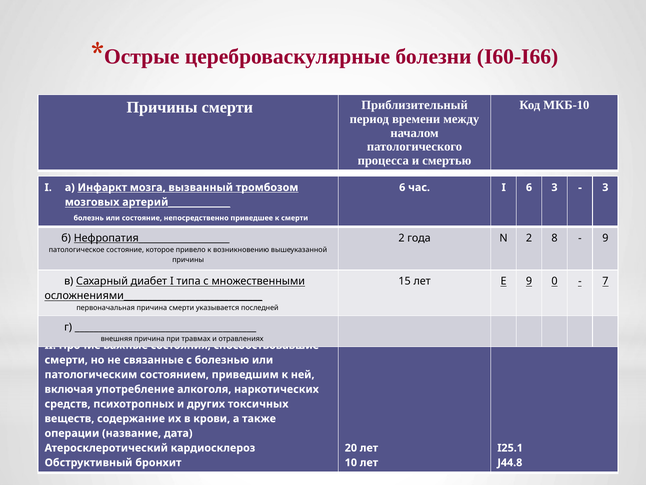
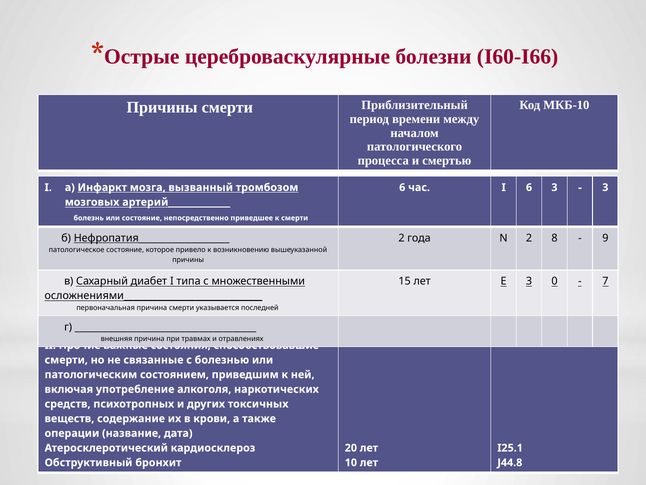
E 9: 9 -> 3 (529, 281)
